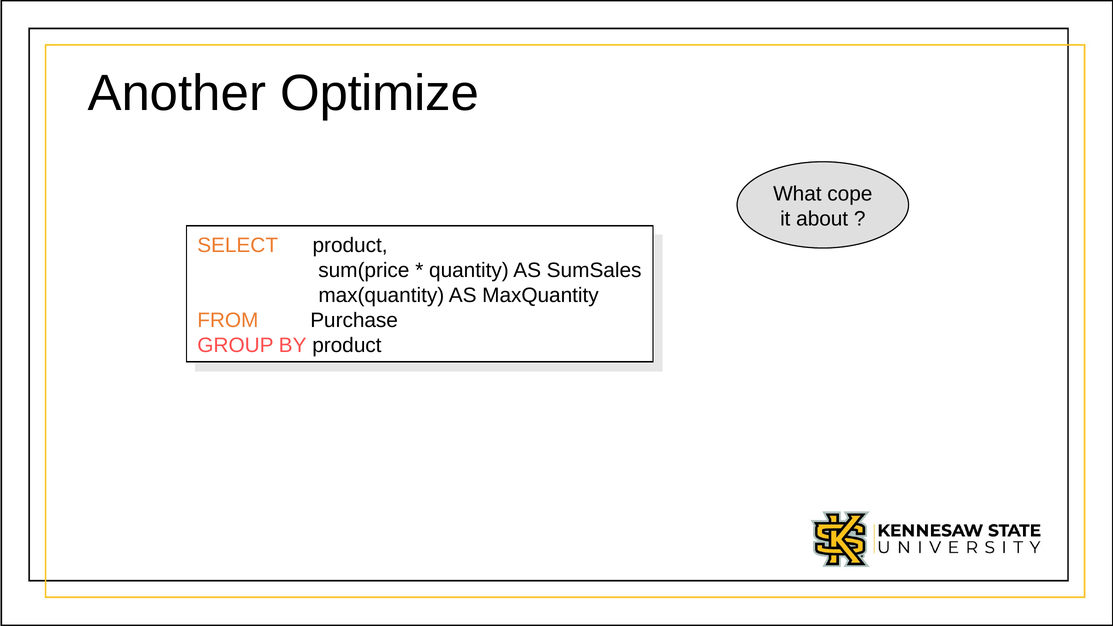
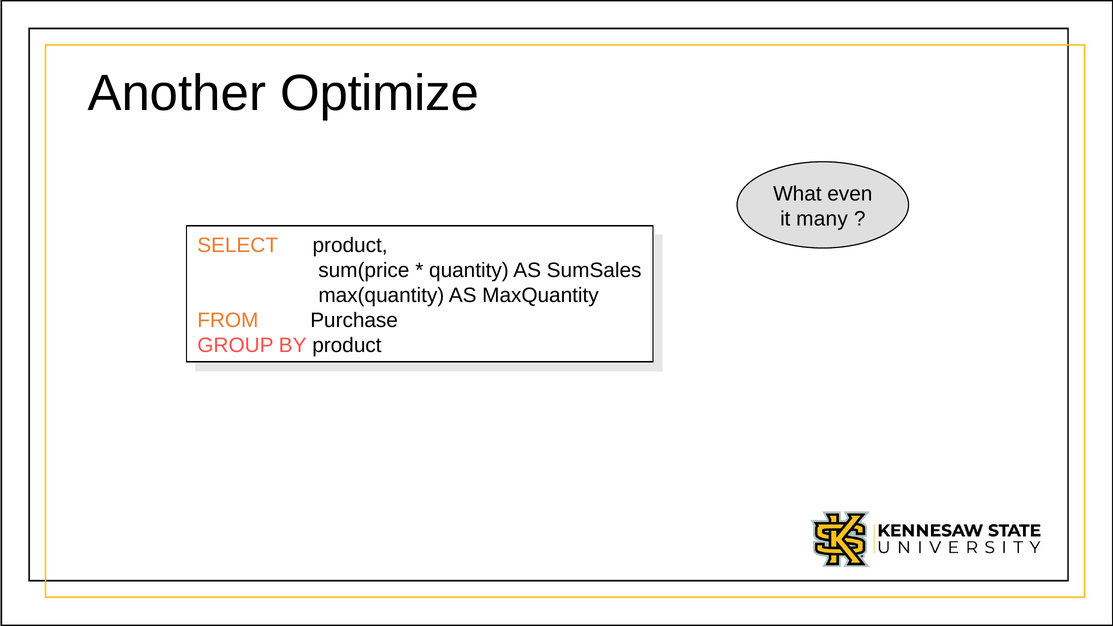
cope: cope -> even (850, 194)
about: about -> many (822, 219)
